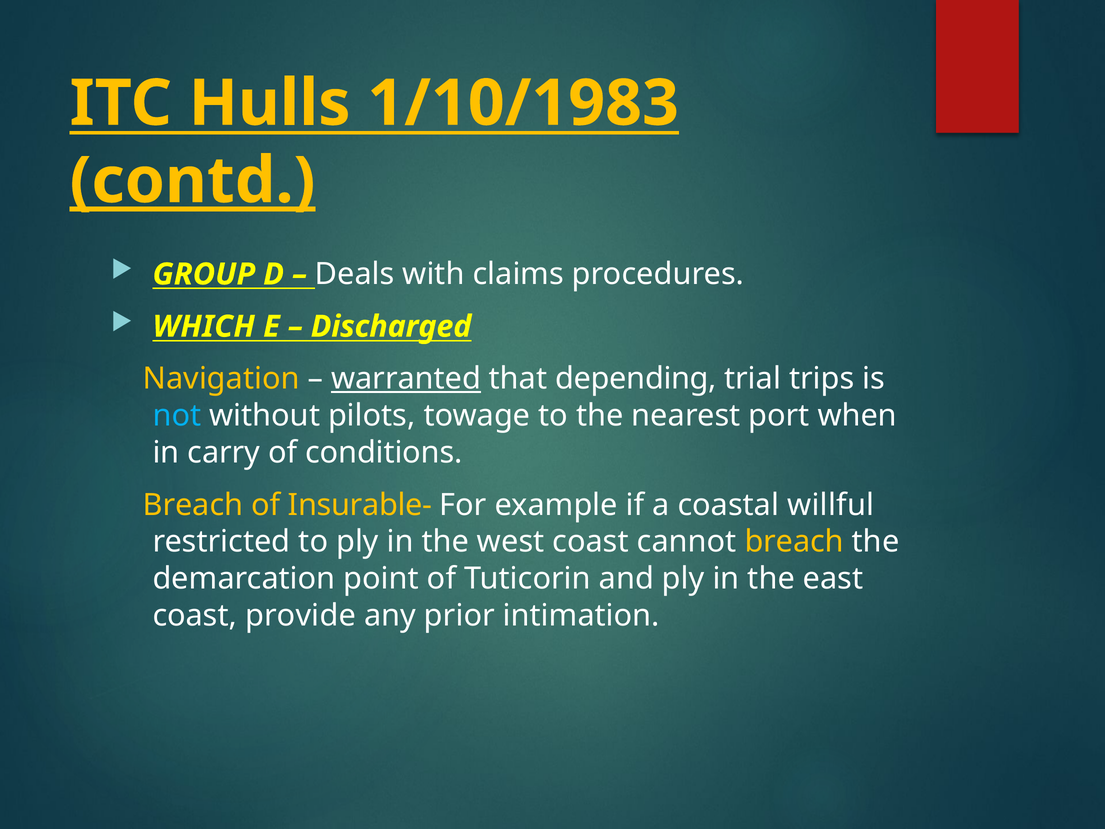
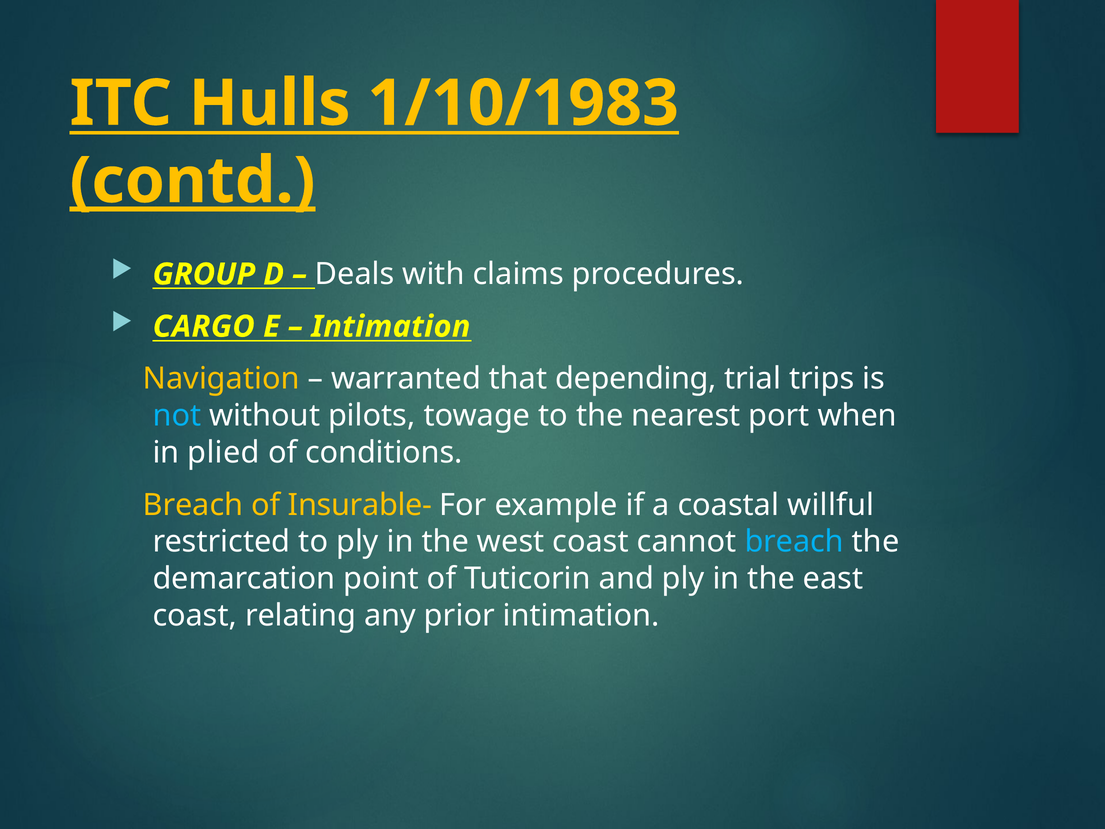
WHICH: WHICH -> CARGO (204, 326)
Discharged: Discharged -> Intimation (391, 326)
warranted underline: present -> none (406, 379)
carry: carry -> plied (224, 453)
breach colour: yellow -> light blue (794, 542)
provide: provide -> relating (301, 615)
